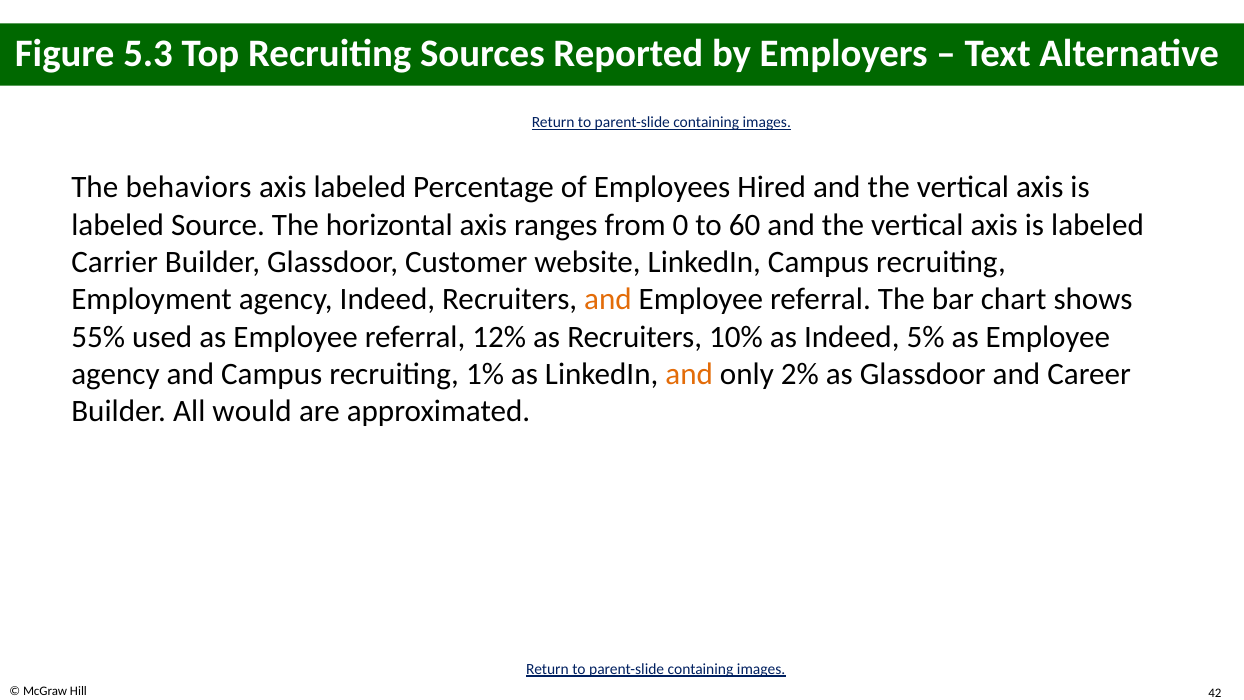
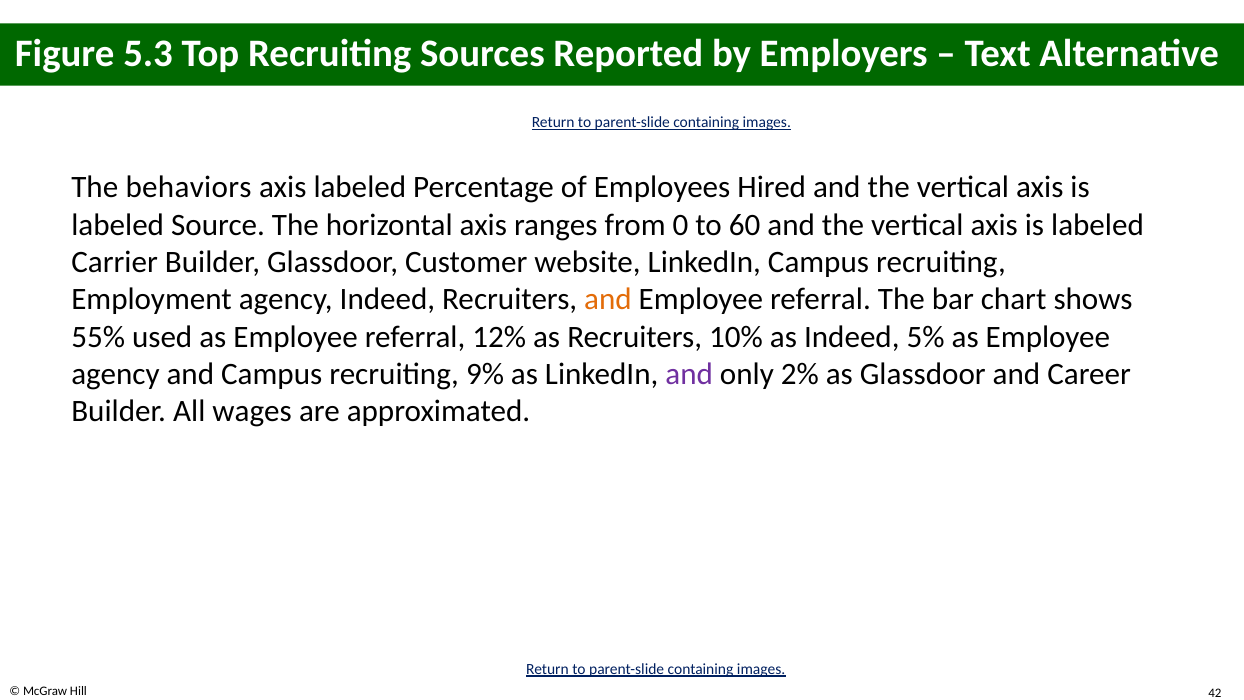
1%: 1% -> 9% (485, 374)
and colour: orange -> purple (689, 374)
would: would -> wages (252, 411)
